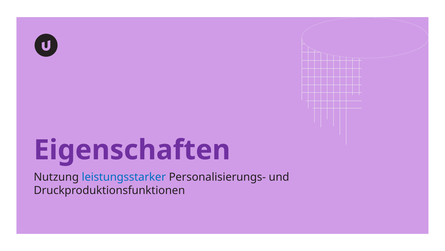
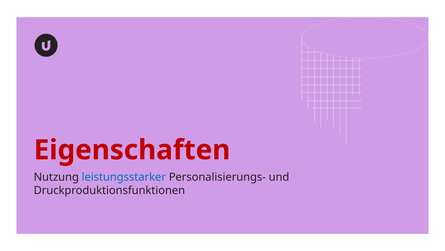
Eigenschaften colour: purple -> red (132, 150)
